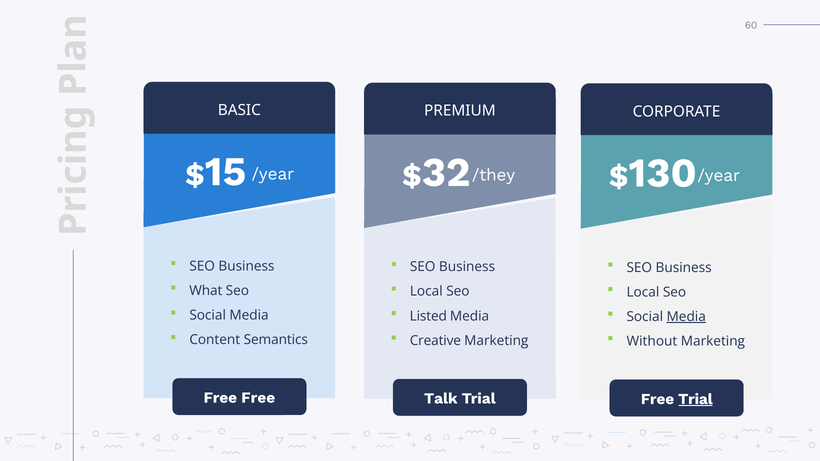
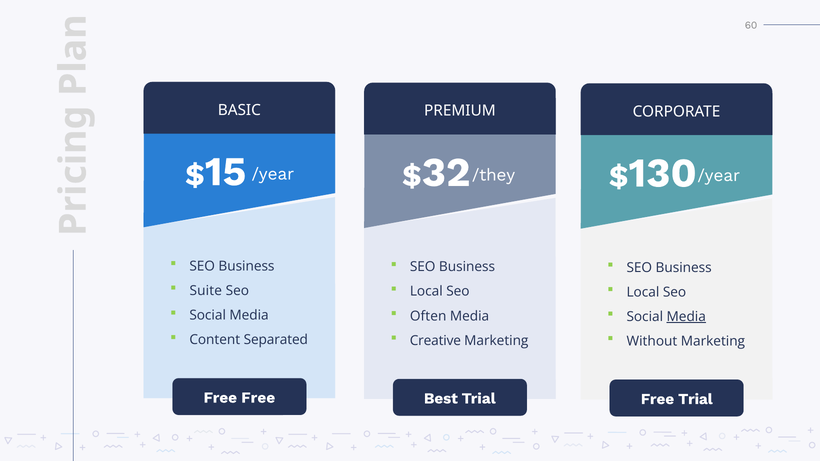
What: What -> Suite (206, 291)
Listed: Listed -> Often (428, 316)
Semantics: Semantics -> Separated (276, 340)
Talk: Talk -> Best (441, 399)
Trial underline: present -> none (695, 399)
